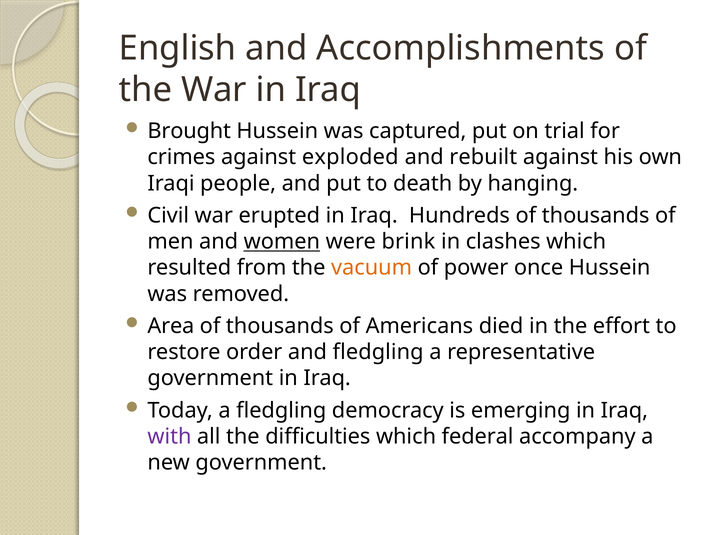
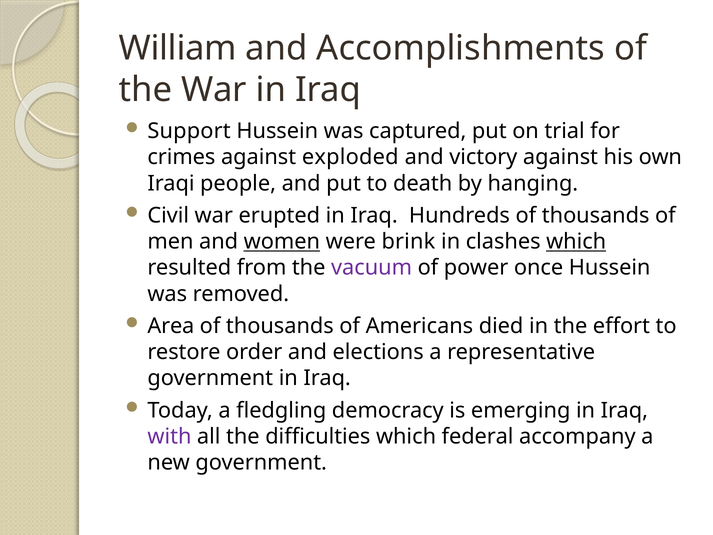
English: English -> William (178, 48)
Brought: Brought -> Support (189, 131)
rebuilt: rebuilt -> victory (483, 157)
which underline: none -> present (576, 241)
vacuum colour: orange -> purple (372, 268)
and fledgling: fledgling -> elections (378, 352)
